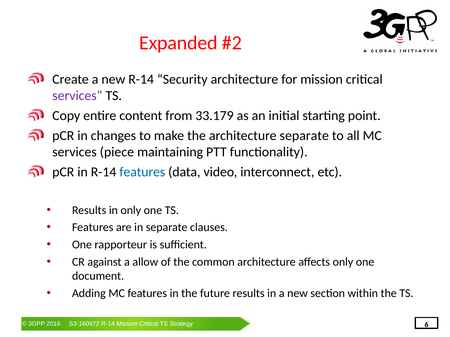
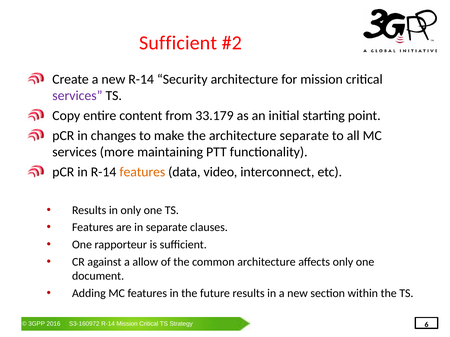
Expanded: Expanded -> Sufficient (178, 43)
piece: piece -> more (117, 152)
features colour: blue -> orange (142, 172)
